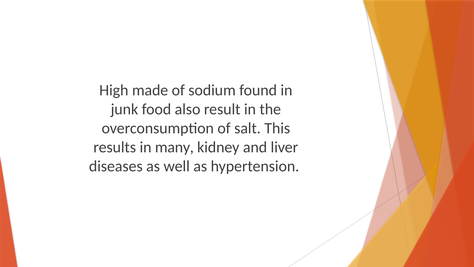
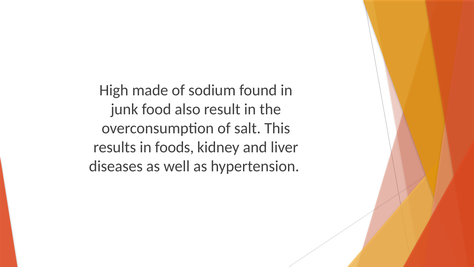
many: many -> foods (174, 147)
